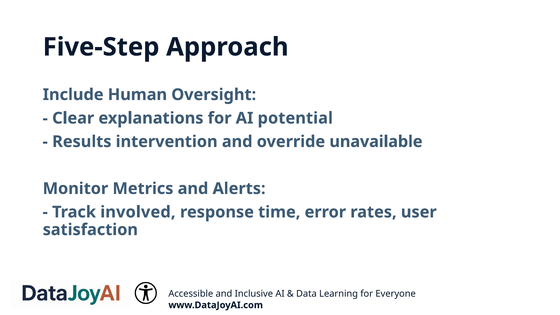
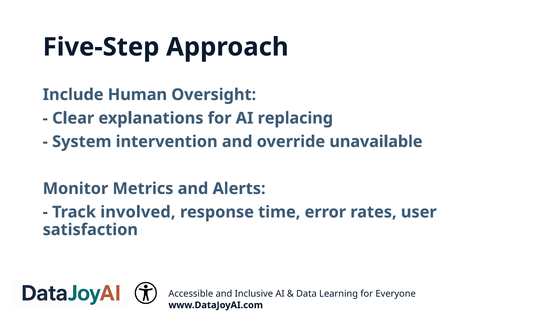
potential: potential -> replacing (295, 118)
Results: Results -> System (82, 142)
